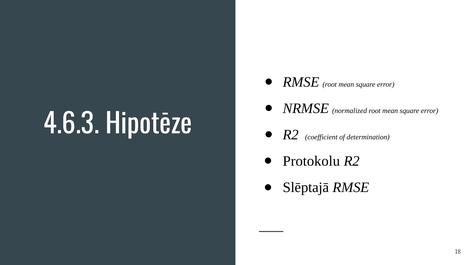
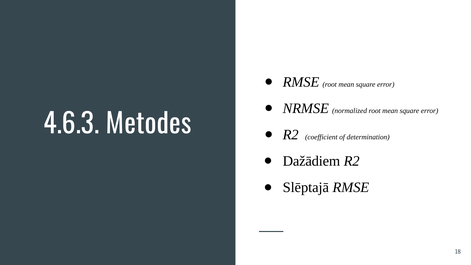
Hipotēze: Hipotēze -> Metodes (149, 125)
Protokolu: Protokolu -> Dažādiem (311, 161)
